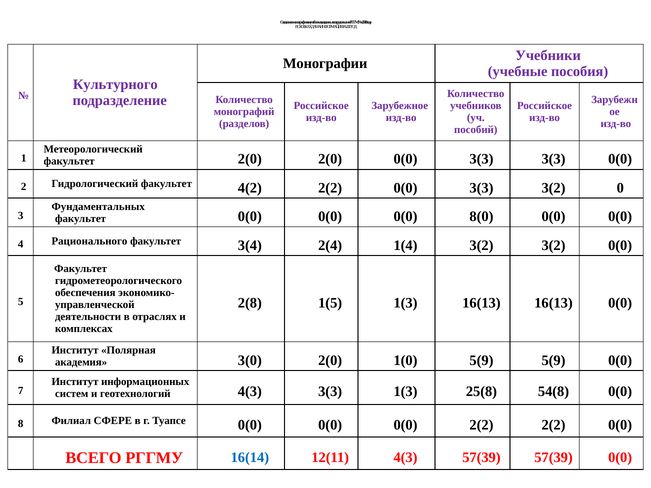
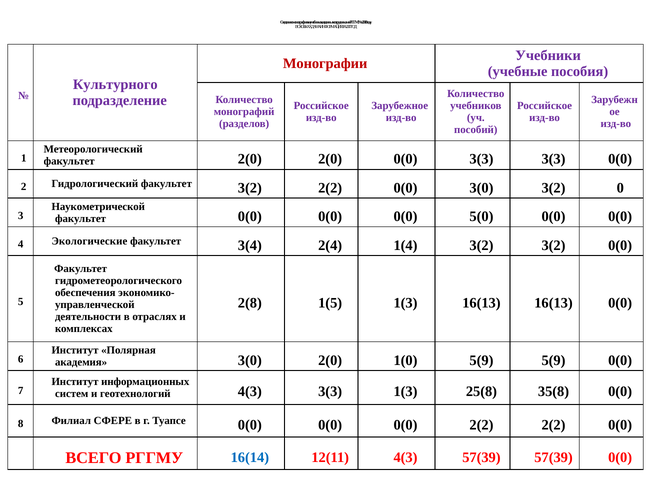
Монографии colour: black -> red (325, 63)
факультет 4(2: 4(2 -> 3(2 (250, 188)
2(2 0(0 3(3: 3(3 -> 3(0 (481, 188)
Фундаментальных: Фундаментальных -> Наукометрической (98, 207)
8(0: 8(0 -> 5(0 (481, 217)
Рационального: Рационального -> Экологические (89, 241)
54(8: 54(8 -> 35(8 (554, 392)
